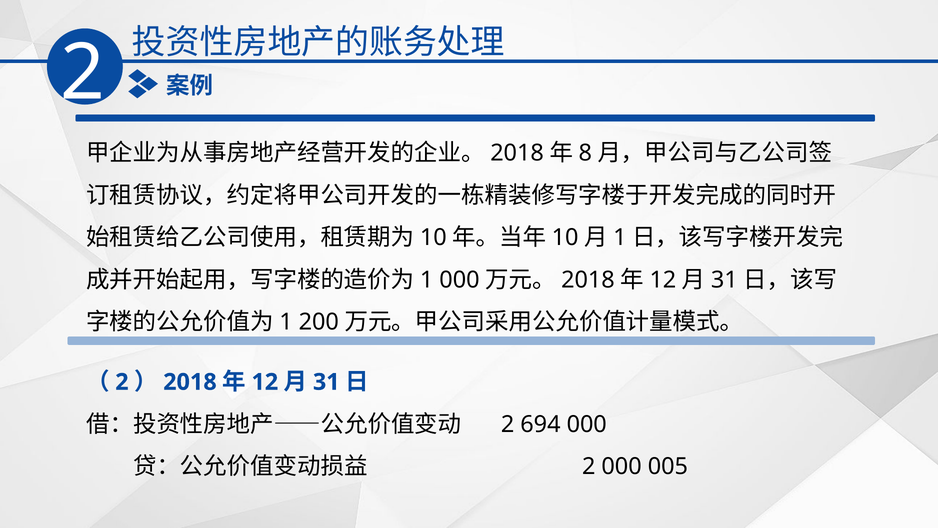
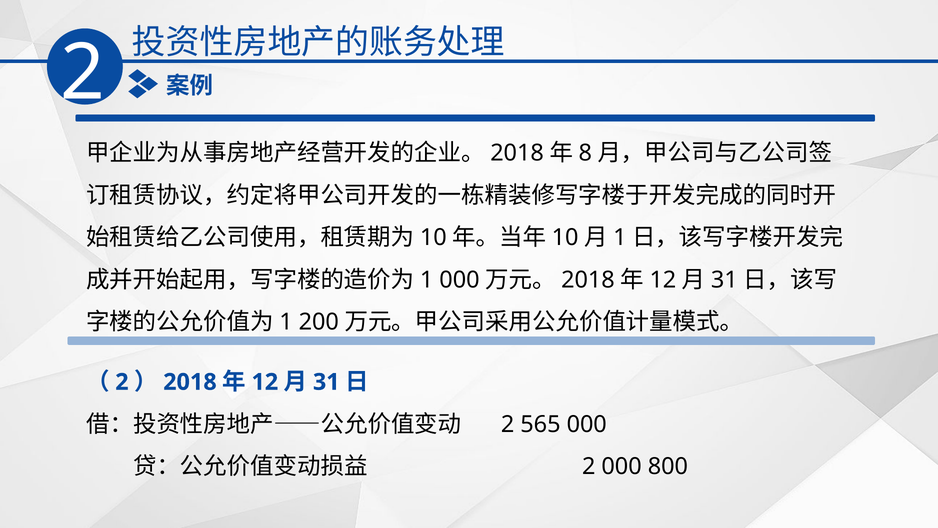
694: 694 -> 565 (540, 424)
005: 005 -> 800 (668, 466)
